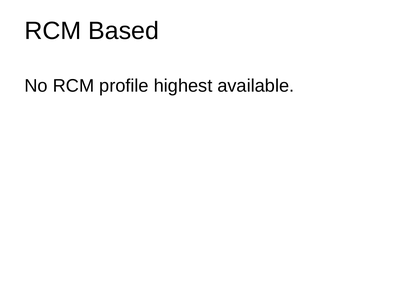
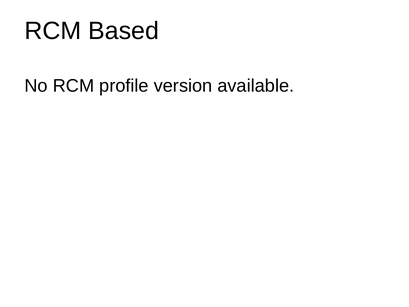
highest: highest -> version (183, 86)
